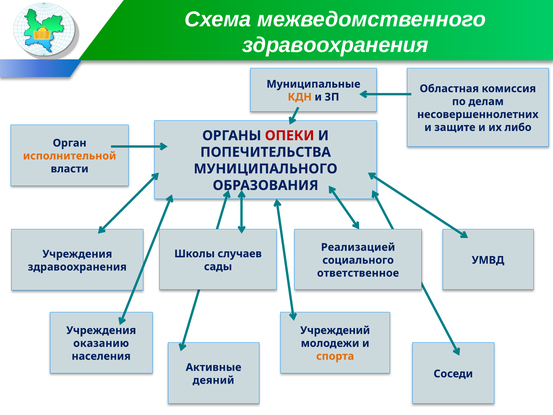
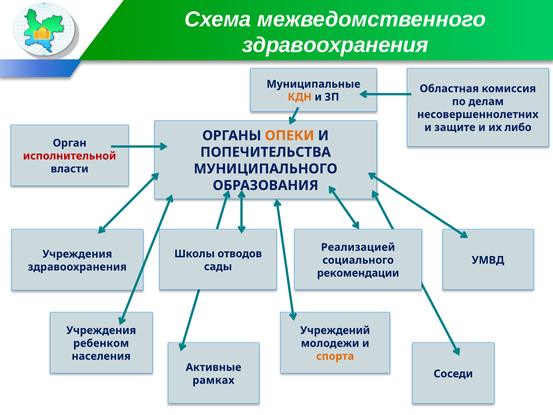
ОПЕКИ colour: red -> orange (290, 136)
исполнительной colour: orange -> red (70, 156)
случаев: случаев -> отводов (240, 254)
ответственное: ответственное -> рекомендации (358, 273)
оказанию: оказанию -> ребенком (101, 343)
деяний: деяний -> рамках (213, 380)
